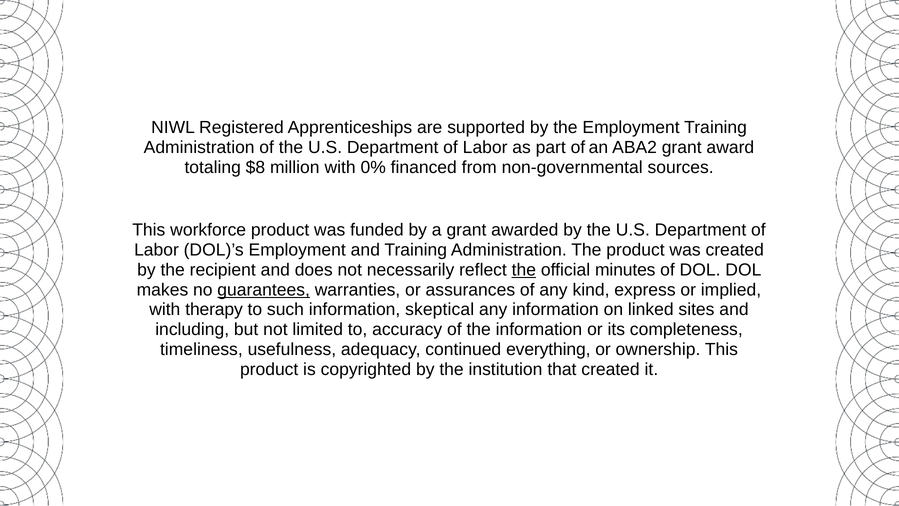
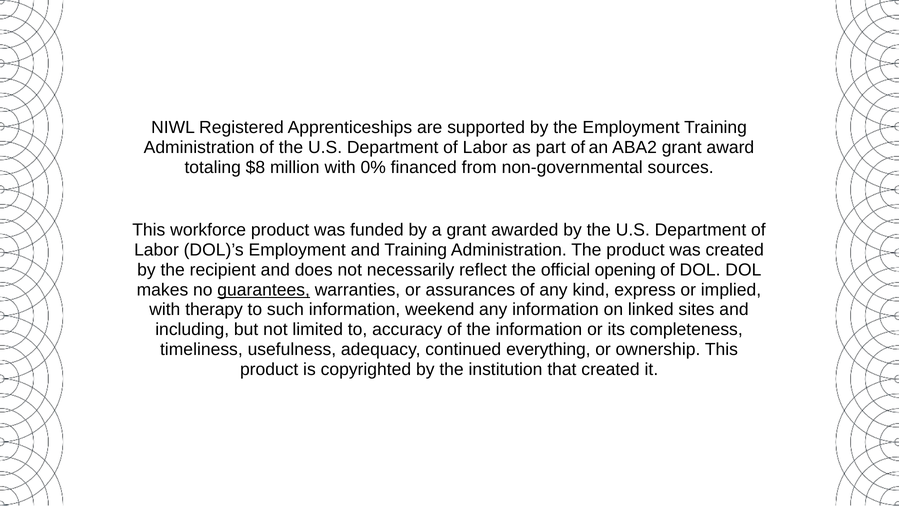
the underline: present -> none (524, 270)
minutes: minutes -> opening (625, 270)
skeptical: skeptical -> weekend (440, 310)
